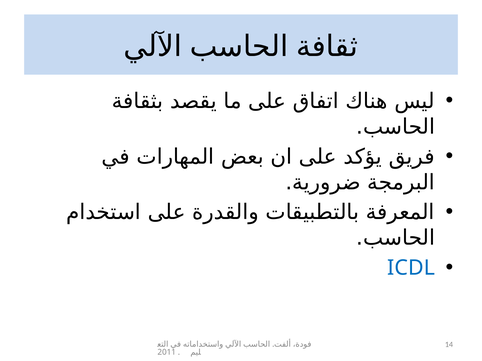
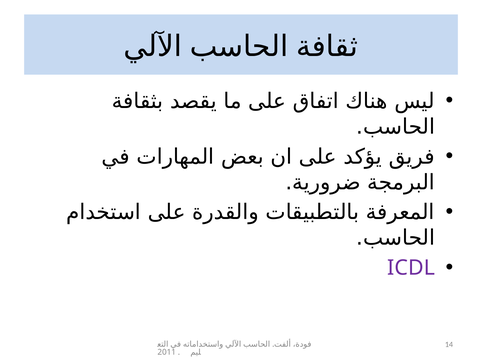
ICDL colour: blue -> purple (411, 268)
